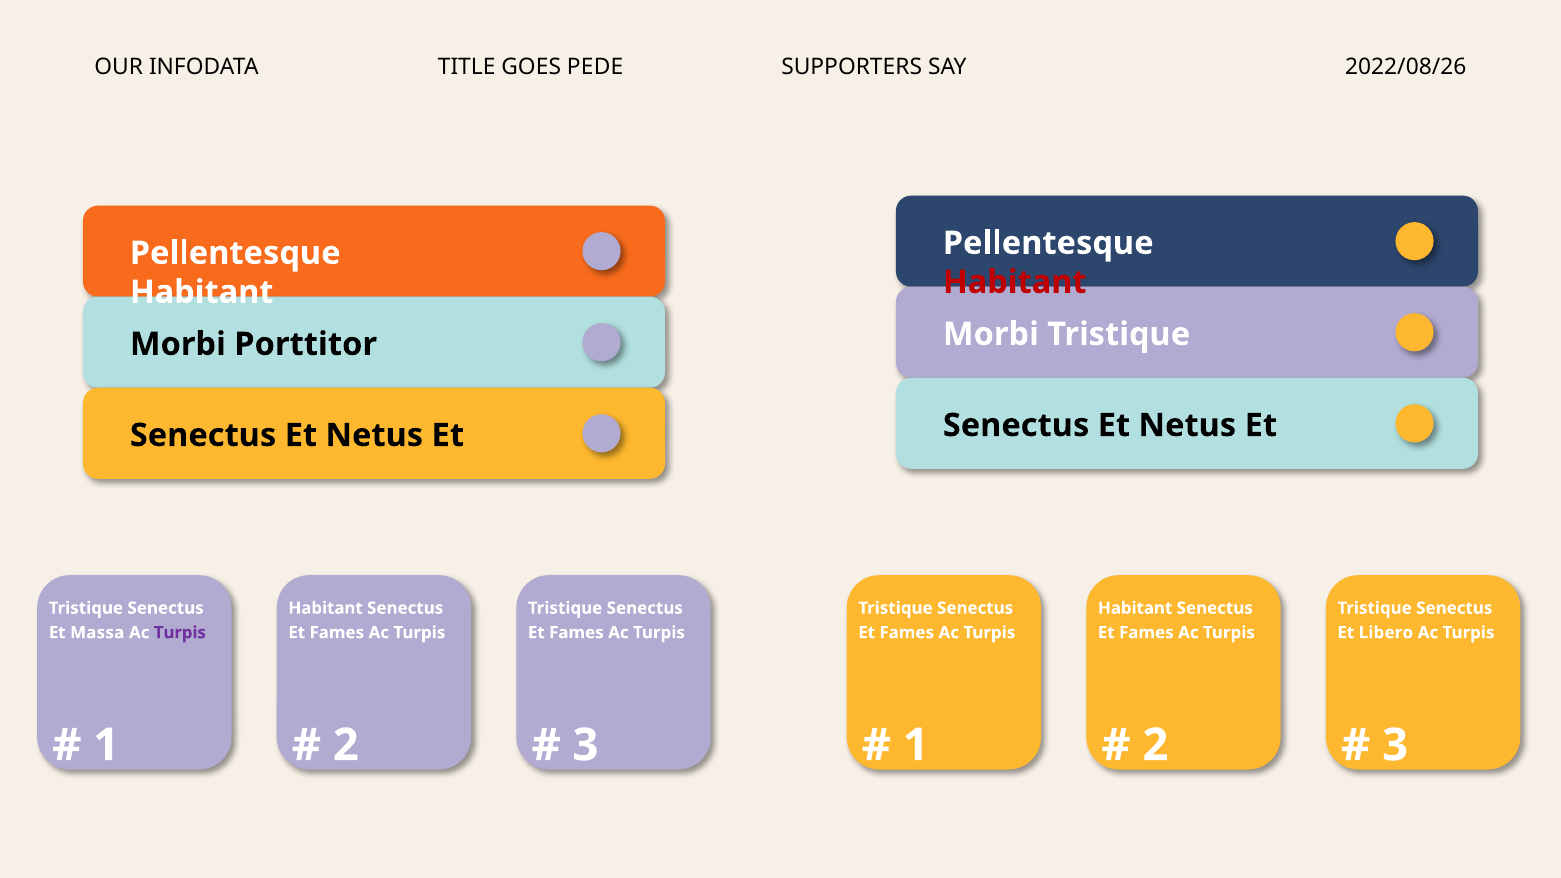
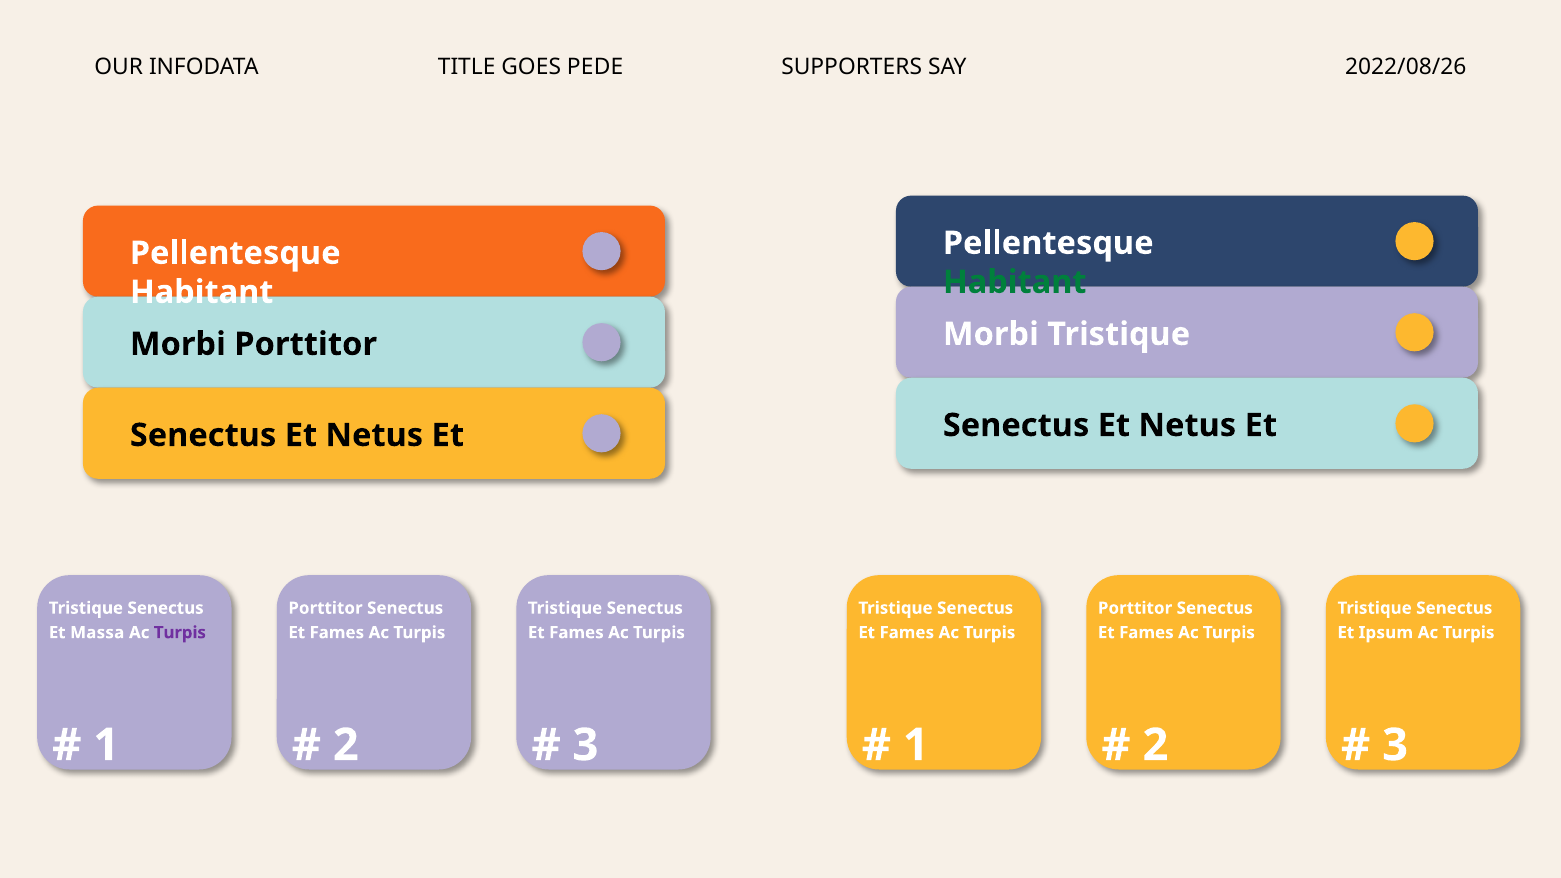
Habitant colour: red -> green (1015, 282)
Habitant: Habitant -> Porttitor (325, 608)
Habitant: Habitant -> Porttitor (1135, 608)
Libero: Libero -> Ipsum (1386, 633)
